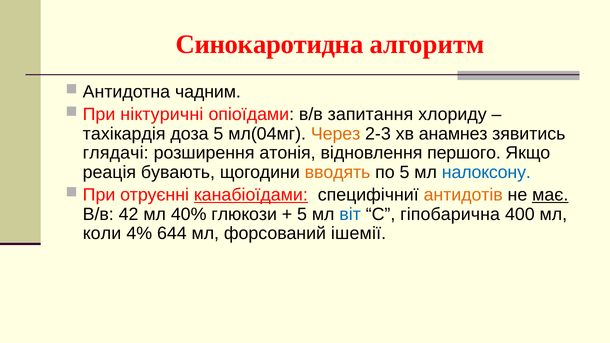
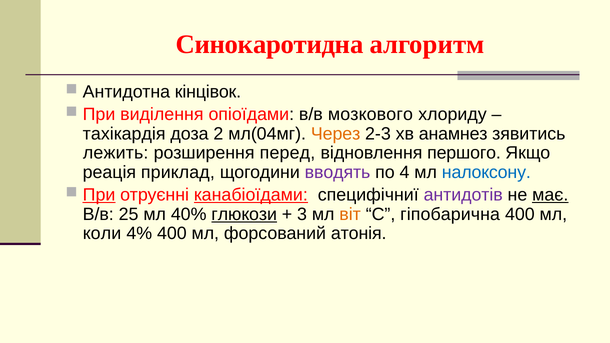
чадним: чадним -> кінцівок (208, 92)
ніктуричні: ніктуричні -> виділення (162, 115)
запитання: запитання -> мозкового (370, 115)
доза 5: 5 -> 2 (218, 134)
глядачі: глядачі -> лежить (116, 153)
атонія: атонія -> перед (287, 153)
бувають: бувають -> приклад (178, 172)
вводять colour: orange -> purple (338, 172)
по 5: 5 -> 4 (404, 172)
При underline: none -> present (99, 195)
антидотів colour: orange -> purple (463, 195)
42: 42 -> 25 (129, 214)
глюкози underline: none -> present (244, 214)
5: 5 -> 3 (302, 214)
віт colour: blue -> orange (350, 214)
4% 644: 644 -> 400 (172, 234)
ішемії: ішемії -> атонія (359, 234)
